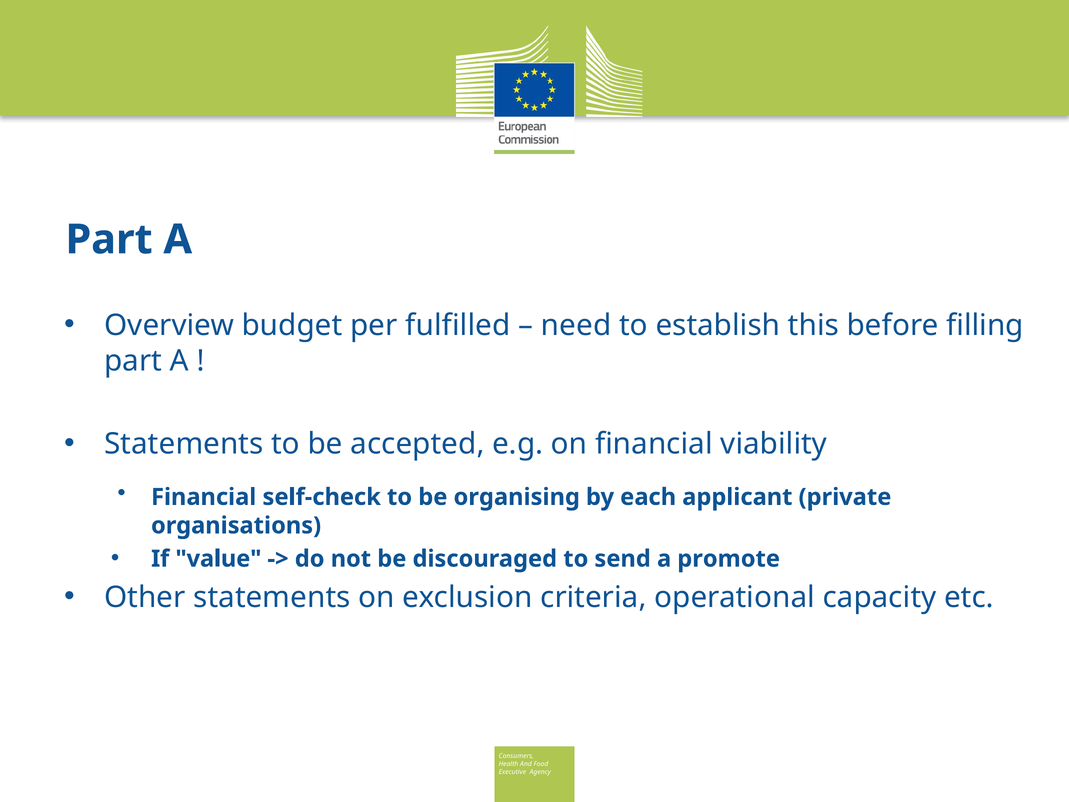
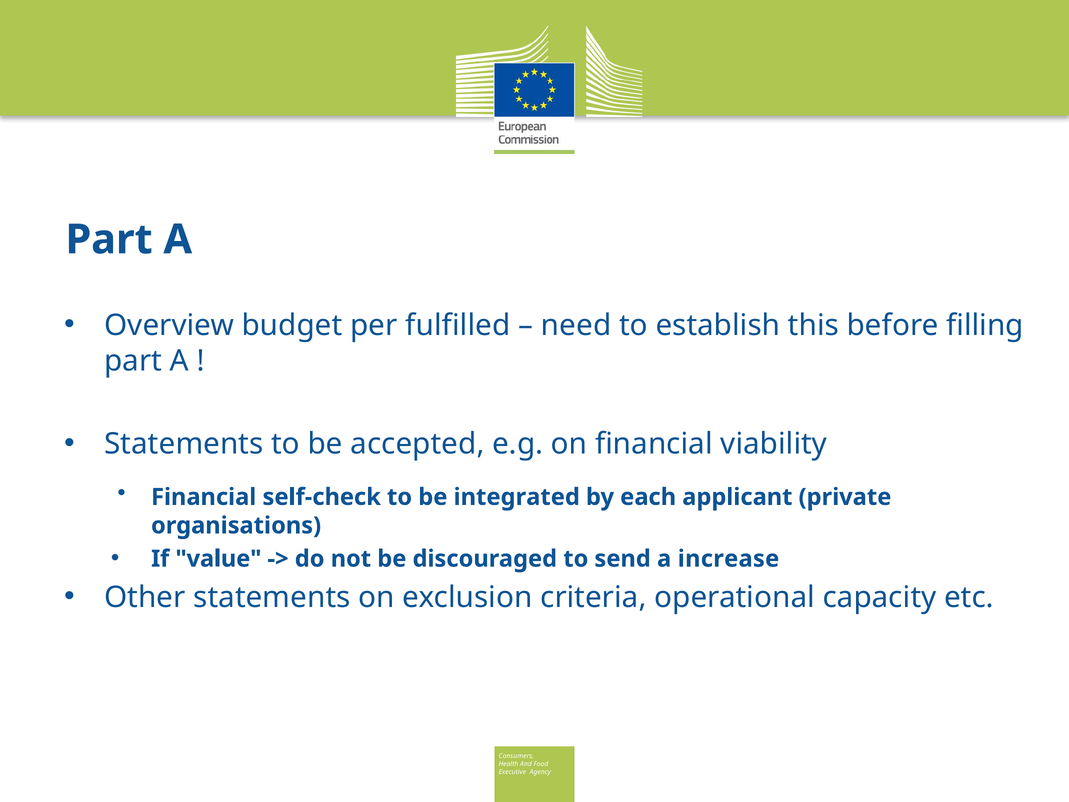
organising: organising -> integrated (517, 497)
promote: promote -> increase (728, 559)
